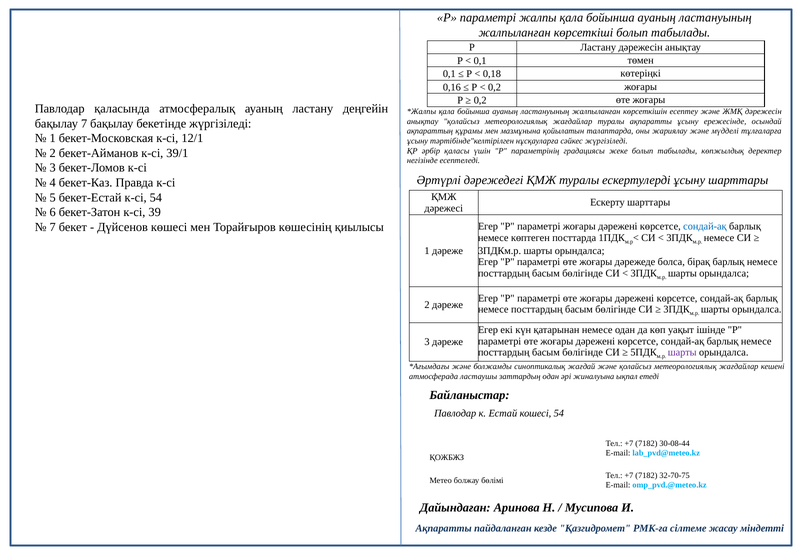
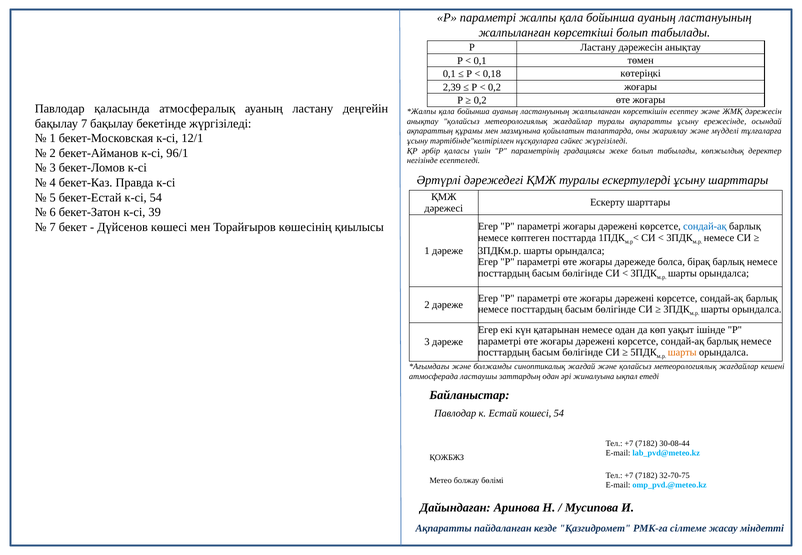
0,16: 0,16 -> 2,39 (452, 87)
39/1: 39/1 -> 96/1 (177, 153)
шарты colour: purple -> orange (682, 353)
